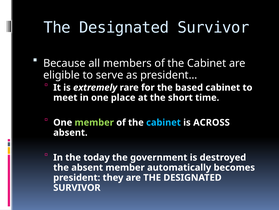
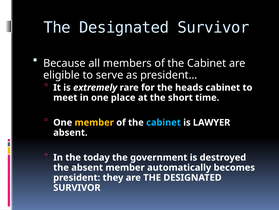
based: based -> heads (189, 87)
member colour: light green -> yellow (94, 122)
ACROSS: ACROSS -> LAWYER (212, 122)
